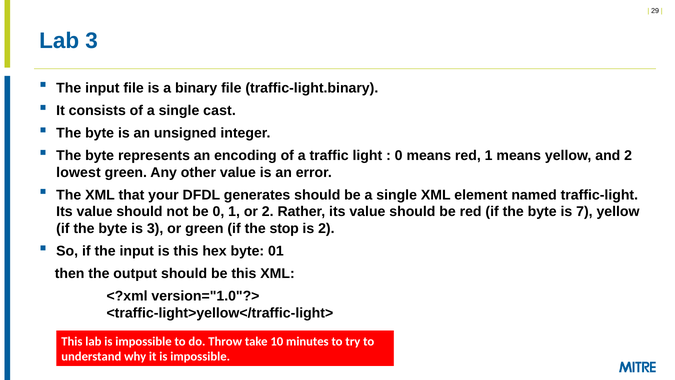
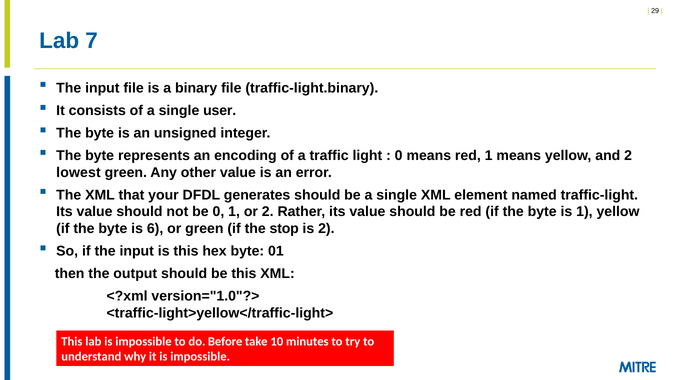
Lab 3: 3 -> 7 (92, 41)
cast: cast -> user (220, 110)
is 7: 7 -> 1 (584, 212)
is 3: 3 -> 6 (155, 229)
Throw: Throw -> Before (225, 341)
